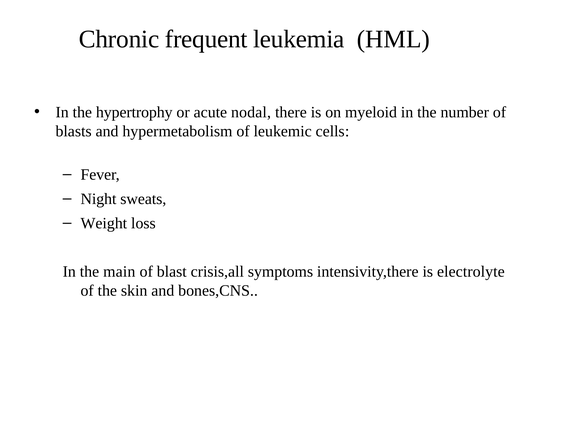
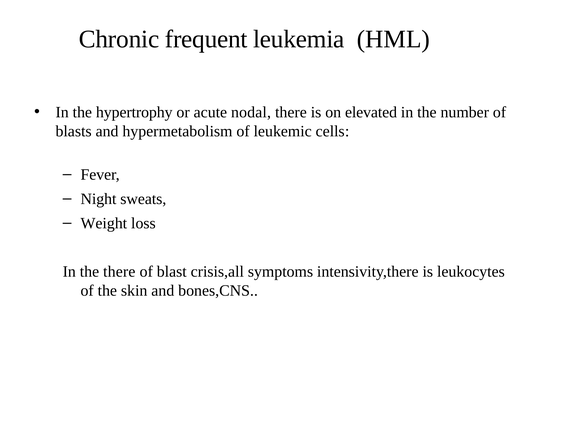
myeloid: myeloid -> elevated (371, 112)
the main: main -> there (119, 272)
electrolyte: electrolyte -> leukocytes (471, 272)
